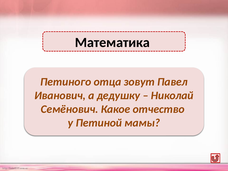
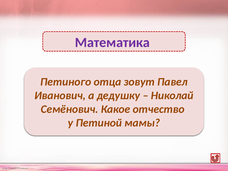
Математика colour: black -> purple (112, 42)
